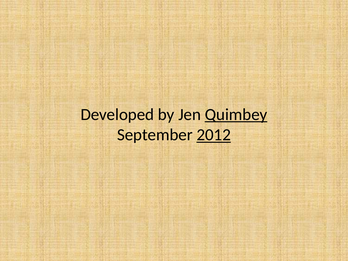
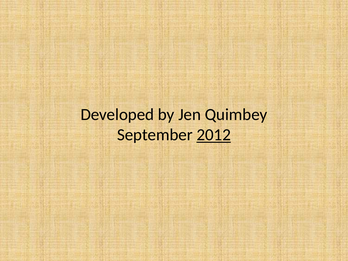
Quimbey underline: present -> none (236, 115)
